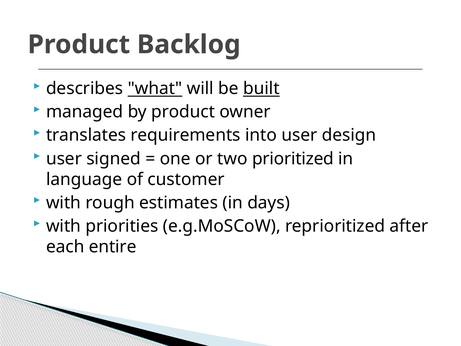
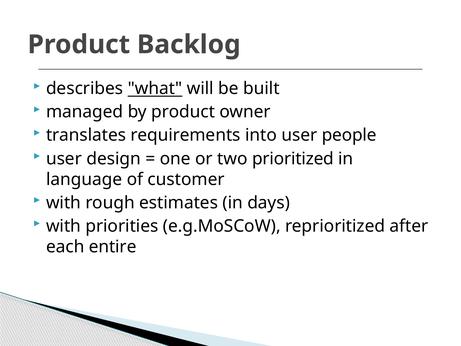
built underline: present -> none (261, 89)
design: design -> people (349, 135)
signed: signed -> design (114, 159)
